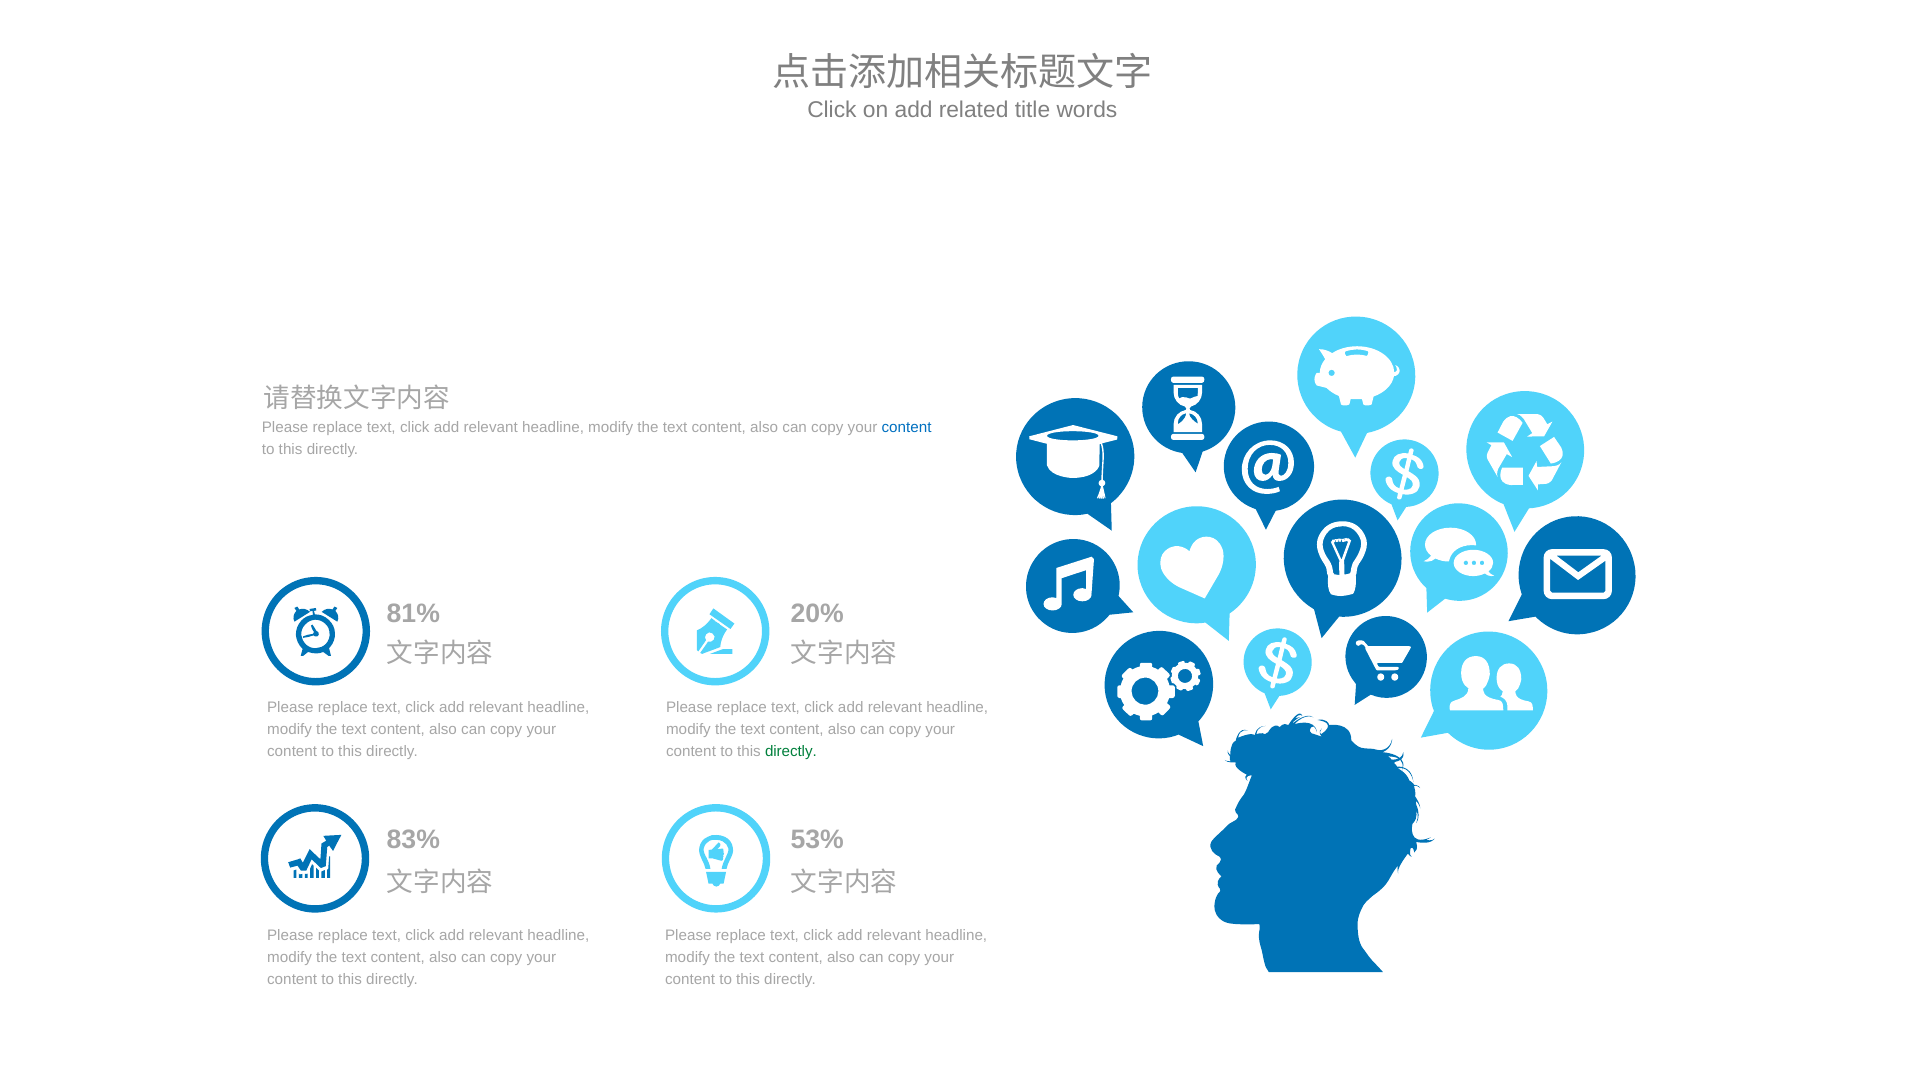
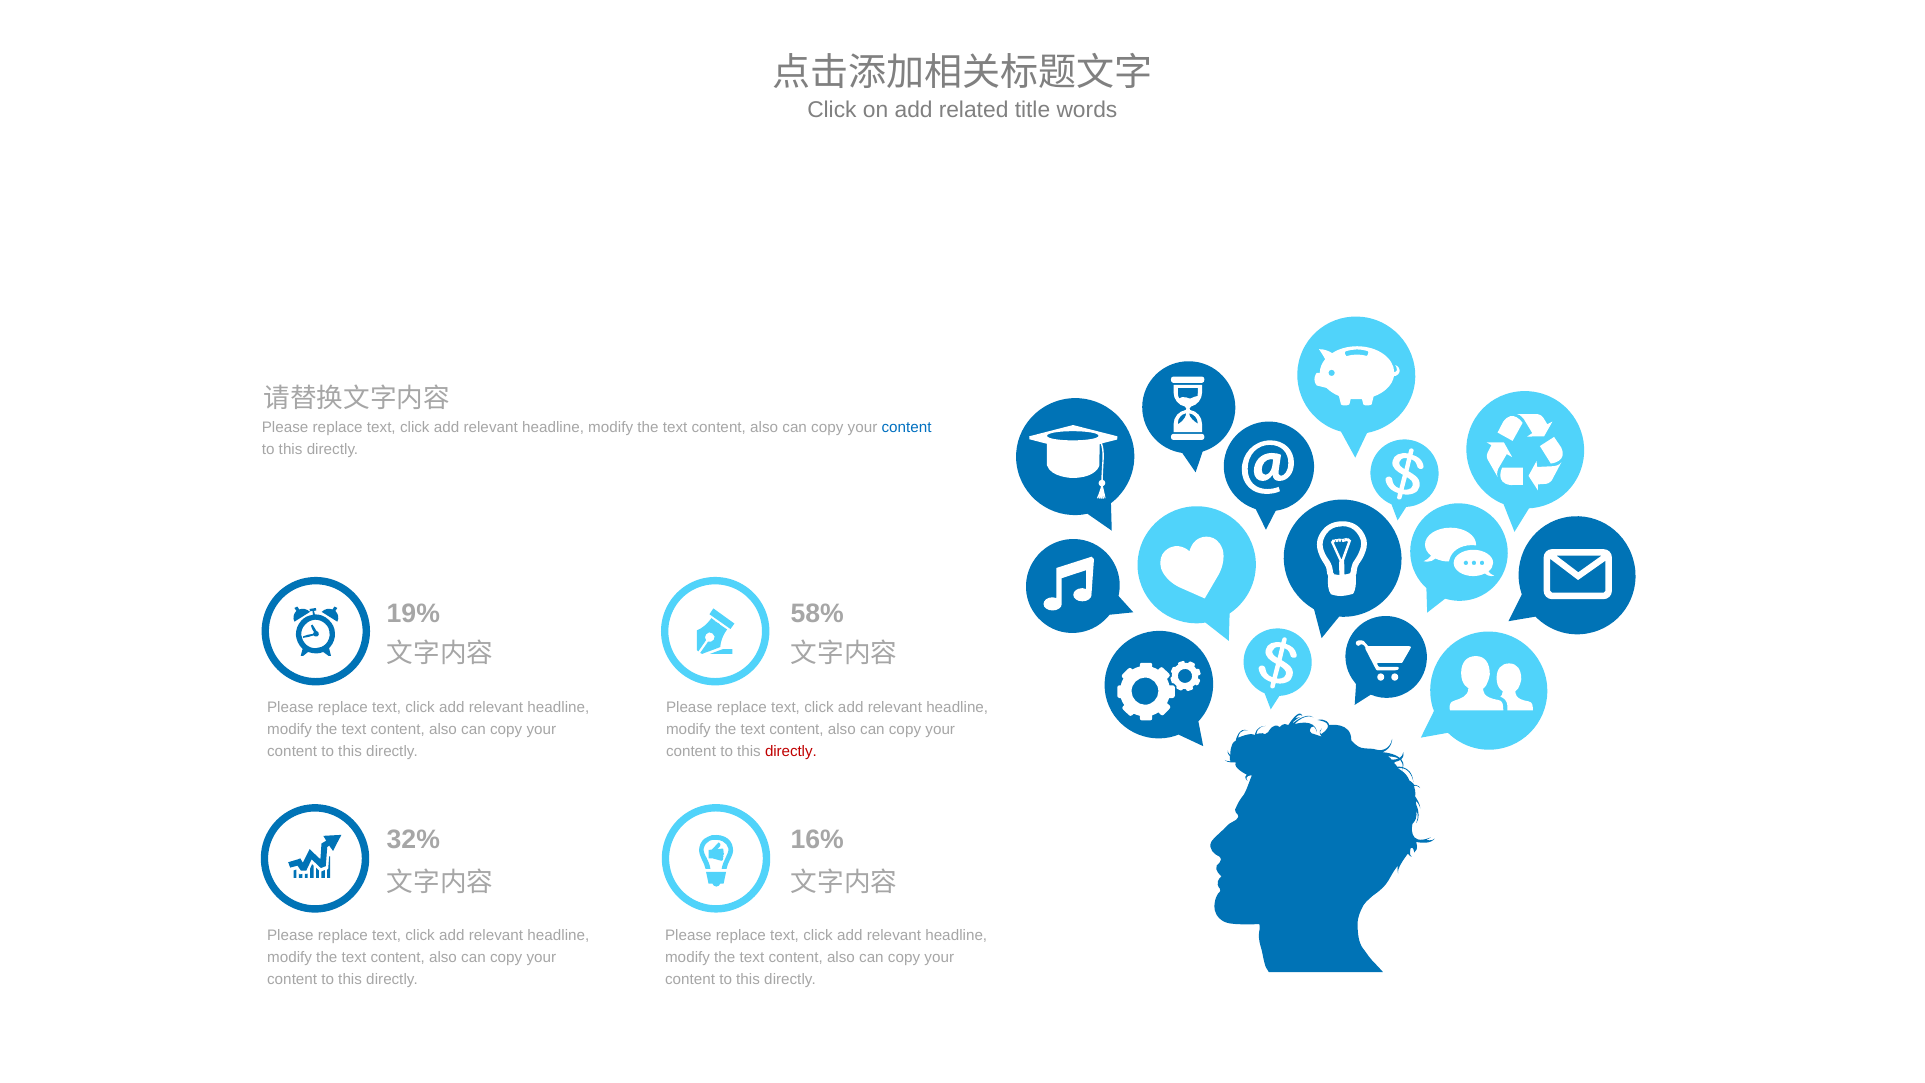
81%: 81% -> 19% (413, 614)
20%: 20% -> 58% (817, 614)
directly colour: green -> red (791, 751)
83%: 83% -> 32% (413, 840)
53%: 53% -> 16% (817, 840)
